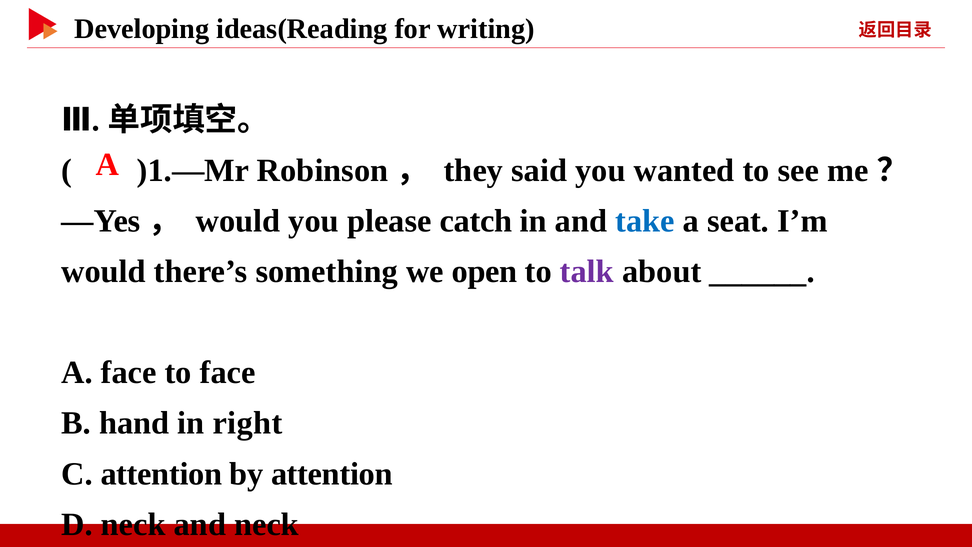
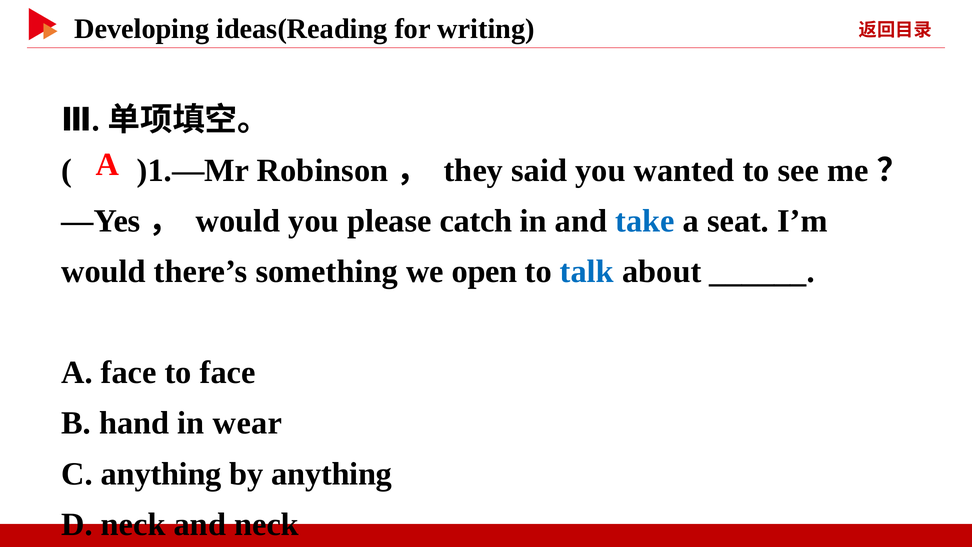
talk colour: purple -> blue (587, 271)
right: right -> wear (248, 423)
C attention: attention -> anything (161, 474)
by attention: attention -> anything (332, 474)
